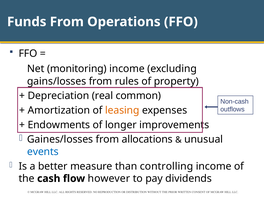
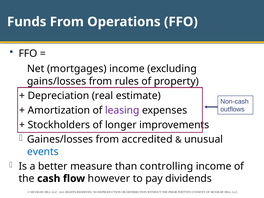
monitoring: monitoring -> mortgages (77, 69)
common: common -> estimate (138, 96)
leasing colour: orange -> purple (122, 110)
Endowments: Endowments -> Stockholders (59, 125)
allocations: allocations -> accredited (147, 139)
